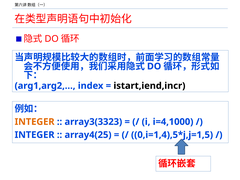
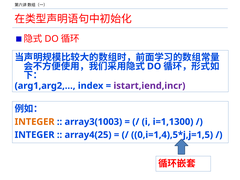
istart,iend,incr colour: black -> purple (149, 86)
array3(3323: array3(3323 -> array3(1003 (93, 122)
i=4,1000: i=4,1000 -> i=1,1300 (173, 122)
